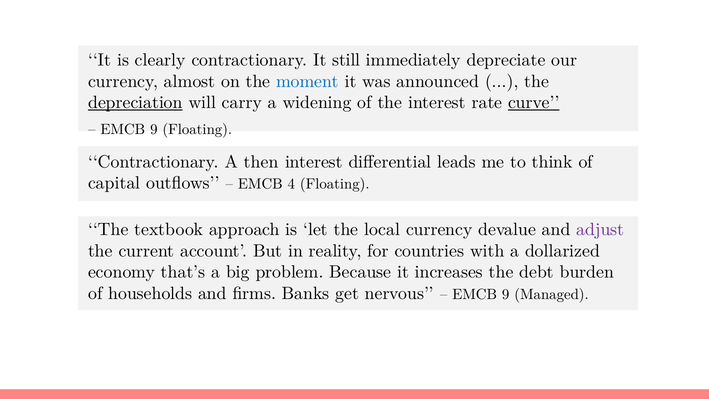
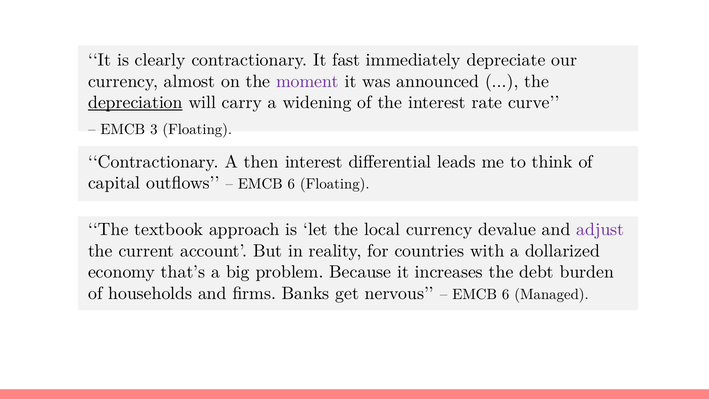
still: still -> fast (346, 60)
moment colour: blue -> purple (308, 81)
curve underline: present -> none (534, 102)
9: 9 -> 3 (154, 129)
4: 4 -> 6 (291, 184)
9: 9 -> 6 (506, 294)
